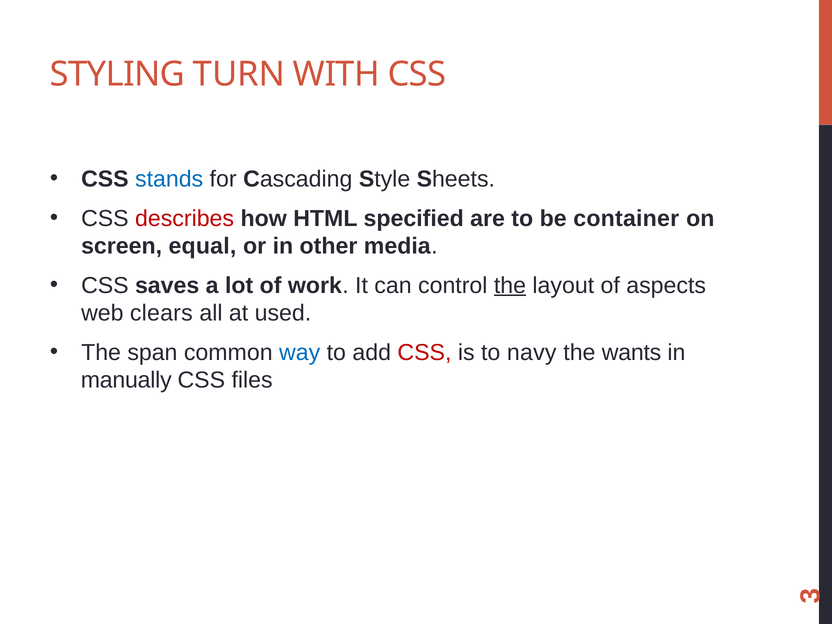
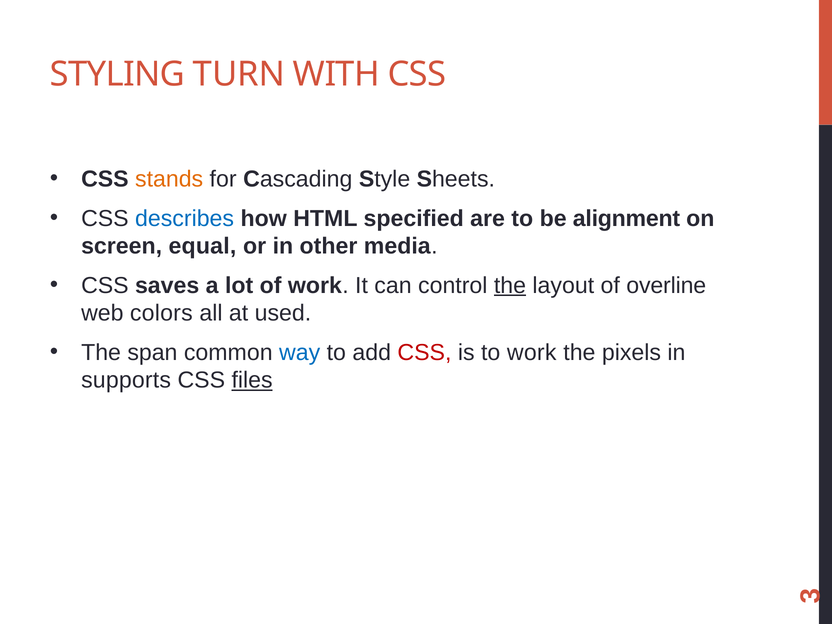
stands colour: blue -> orange (169, 179)
describes colour: red -> blue (185, 218)
container: container -> alignment (626, 218)
aspects: aspects -> overline (666, 285)
clears: clears -> colors (161, 313)
to navy: navy -> work (532, 353)
wants: wants -> pixels (631, 353)
manually: manually -> supports (126, 380)
files underline: none -> present (252, 380)
